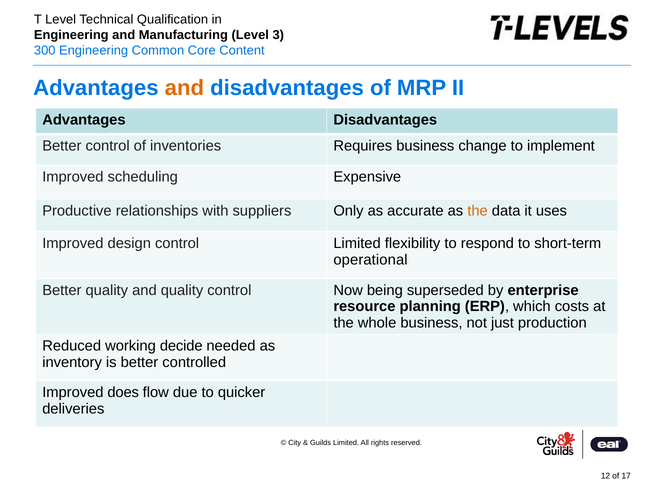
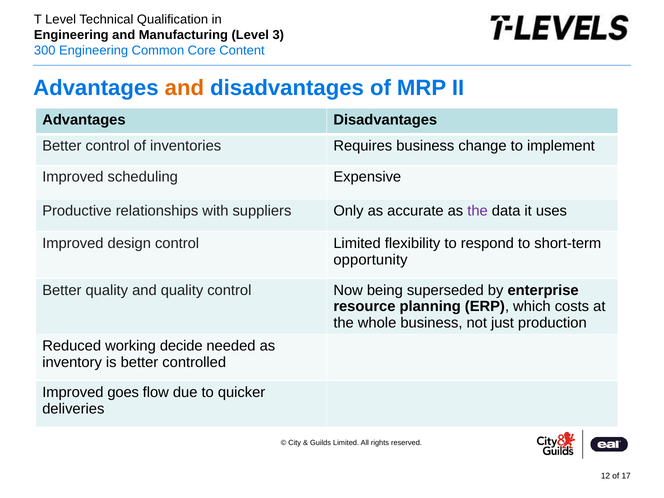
the colour: orange -> purple (478, 211)
operational: operational -> opportunity (371, 260)
does: does -> goes (123, 392)
